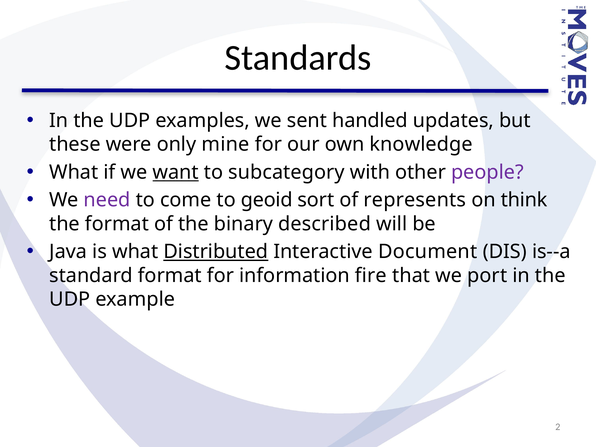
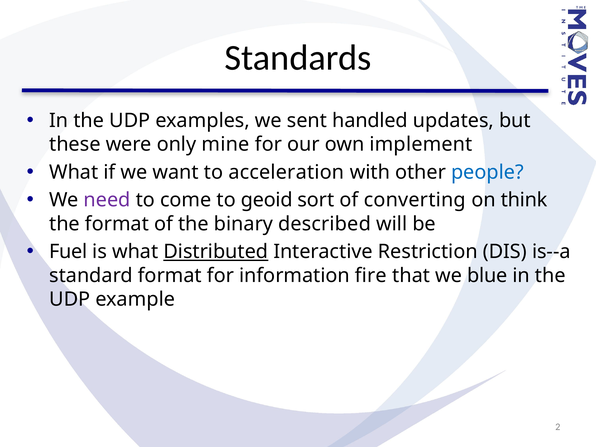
knowledge: knowledge -> implement (421, 144)
want underline: present -> none (176, 172)
subcategory: subcategory -> acceleration (286, 172)
people colour: purple -> blue (487, 172)
represents: represents -> converting (415, 200)
Java: Java -> Fuel (68, 252)
Document: Document -> Restriction (428, 252)
port: port -> blue (487, 276)
